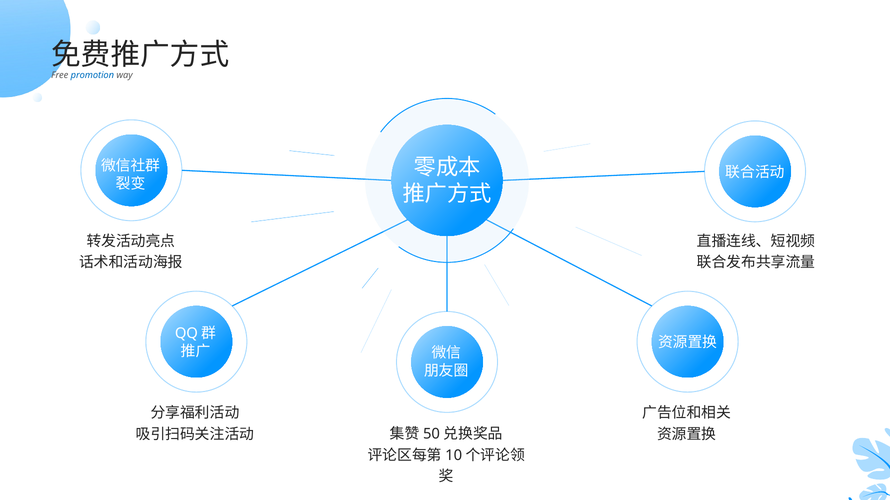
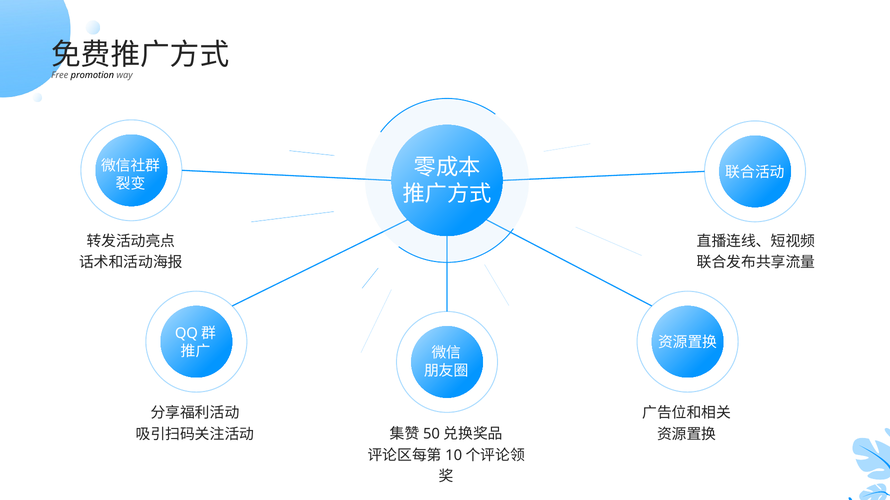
promotion colour: blue -> black (92, 75)
